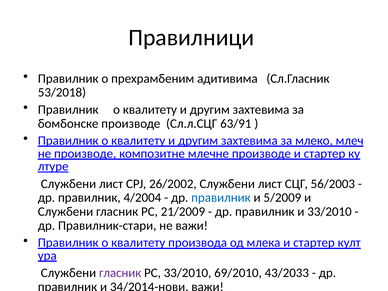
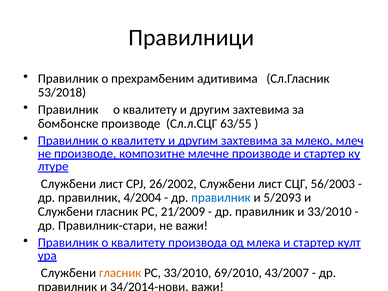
63/91: 63/91 -> 63/55 (236, 123)
5/2009: 5/2009 -> 5/2093 (282, 198)
гласник colour: purple -> orange (120, 273)
43/2033: 43/2033 -> 43/2007 (287, 273)
